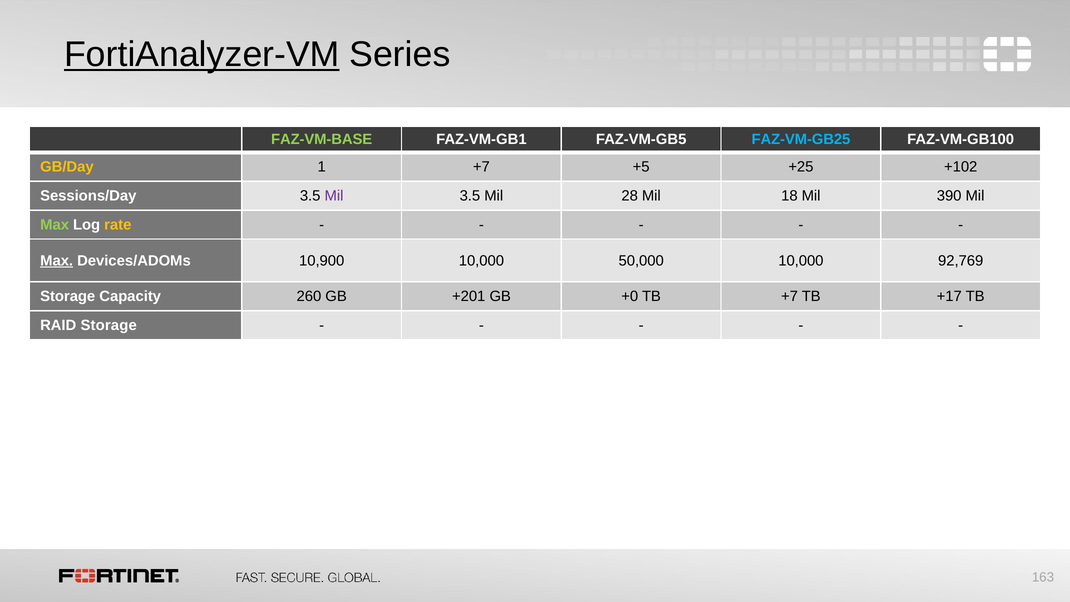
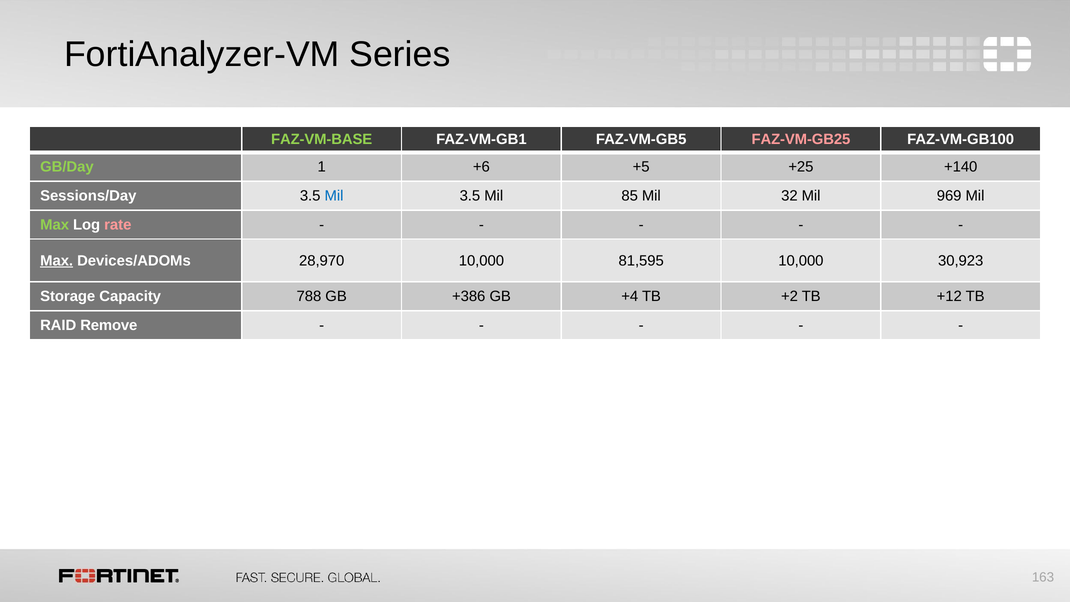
FortiAnalyzer-VM underline: present -> none (202, 55)
FAZ-VM-GB25 colour: light blue -> pink (801, 139)
GB/Day colour: yellow -> light green (67, 167)
1 +7: +7 -> +6 (481, 167)
+102: +102 -> +140 (961, 167)
Mil colour: purple -> blue (334, 196)
28: 28 -> 85 (630, 196)
18: 18 -> 32 (789, 196)
390: 390 -> 969 (949, 196)
rate colour: yellow -> pink (118, 225)
10,900: 10,900 -> 28,970 (322, 261)
50,000: 50,000 -> 81,595 (641, 261)
92,769: 92,769 -> 30,923 (961, 261)
260: 260 -> 788 (309, 296)
+201: +201 -> +386 (469, 296)
+0: +0 -> +4 (630, 296)
TB +7: +7 -> +2 (789, 296)
+17: +17 -> +12 (949, 296)
RAID Storage: Storage -> Remove (109, 325)
